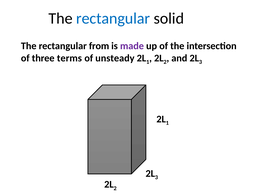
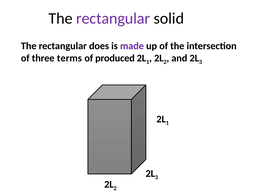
rectangular colour: blue -> purple (113, 18)
from: from -> does (99, 46)
unsteady: unsteady -> produced (115, 58)
